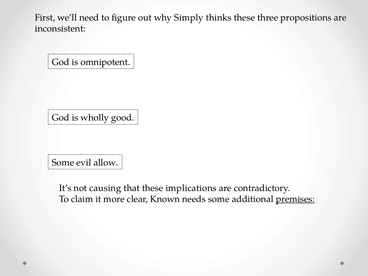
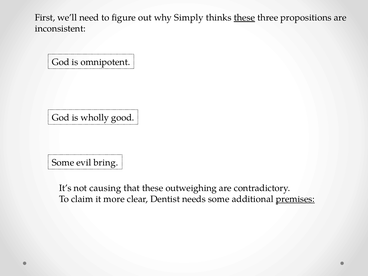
these underline: none -> present (244, 18)
allow: allow -> bring (106, 162)
implications: implications -> outweighing (191, 188)
Known: Known -> Dentist (165, 199)
